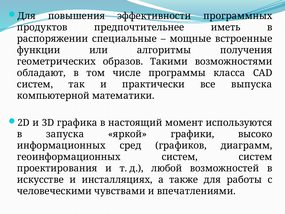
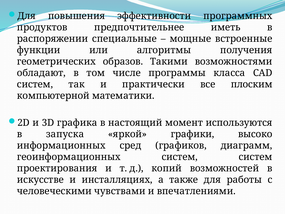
выпуска: выпуска -> плоским (252, 84)
любой: любой -> копий (167, 168)
